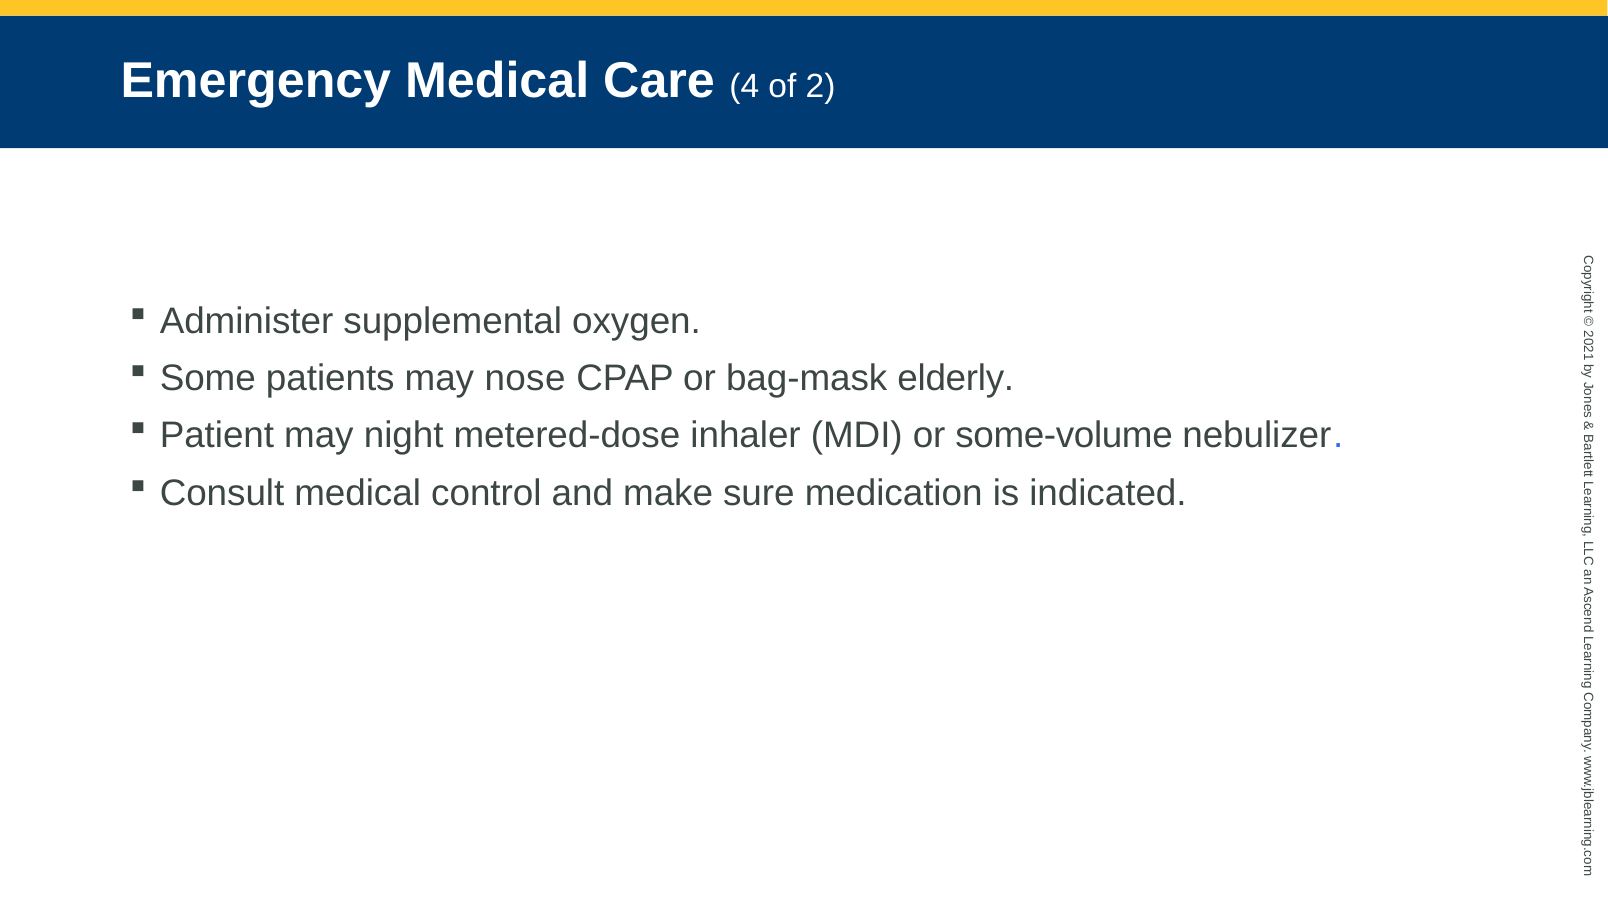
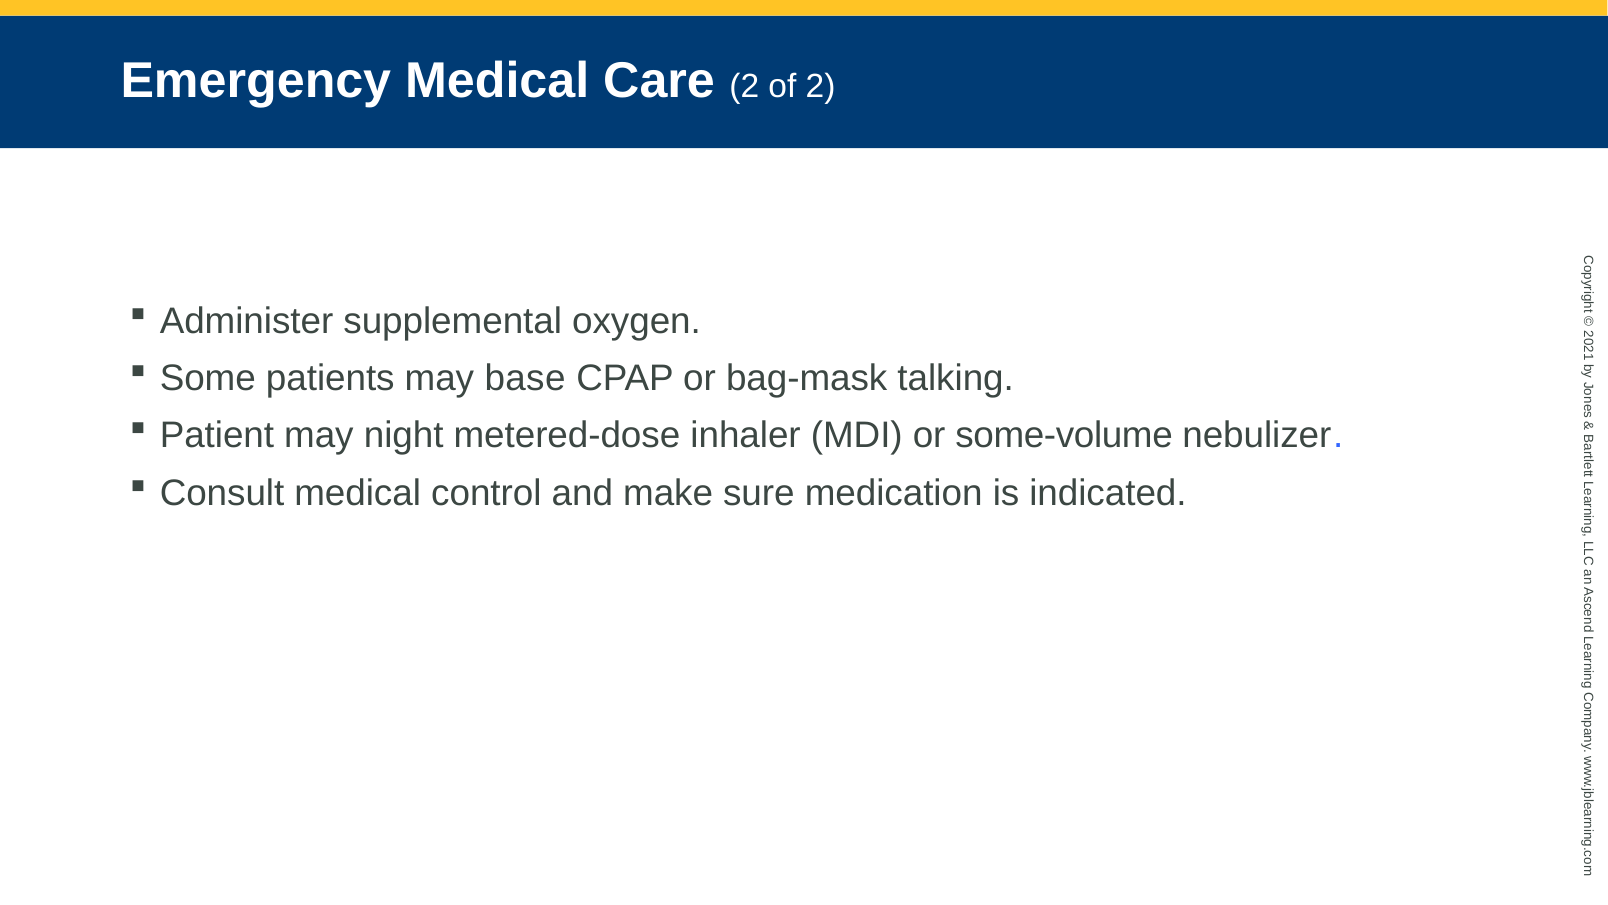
Care 4: 4 -> 2 (744, 86)
nose: nose -> base (525, 378)
elderly: elderly -> talking (956, 378)
